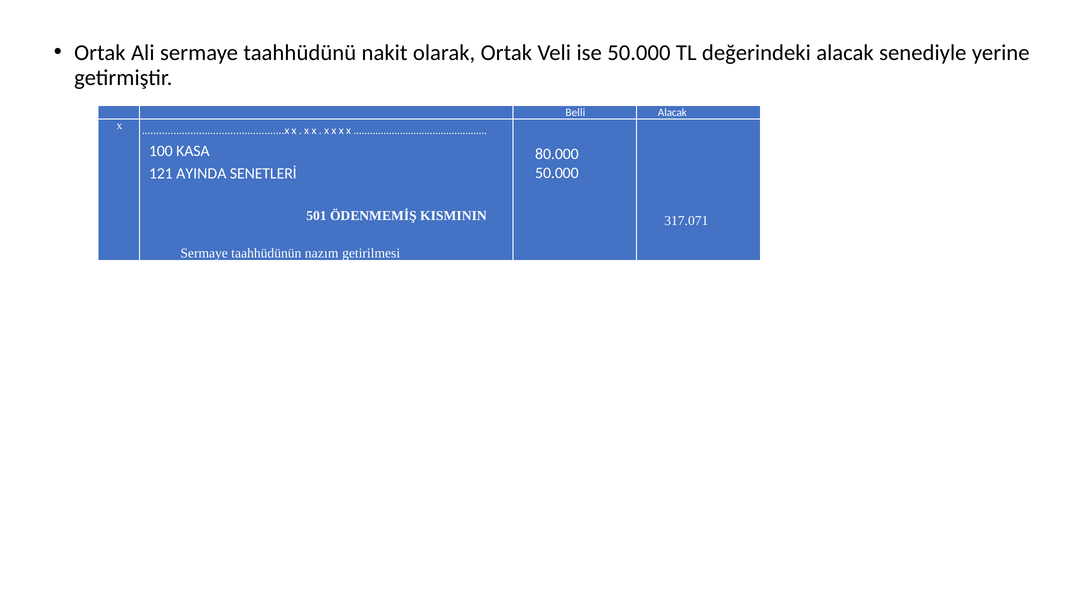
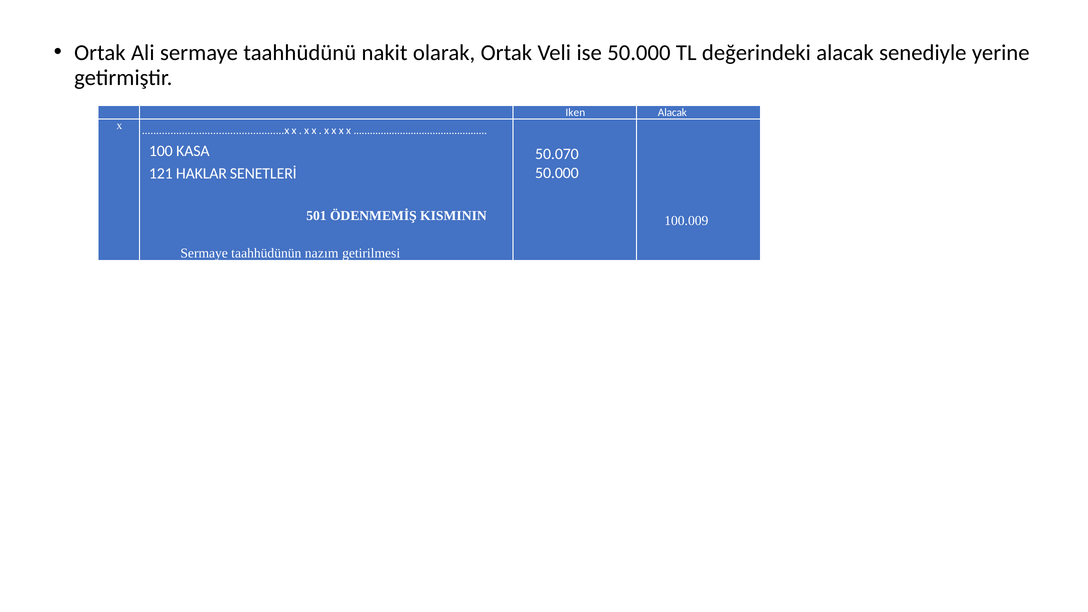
Belli: Belli -> Iken (575, 112)
80.000: 80.000 -> 50.070 (557, 154)
AYINDA: AYINDA -> HAKLAR (201, 173)
317.071: 317.071 -> 100.009 (686, 221)
